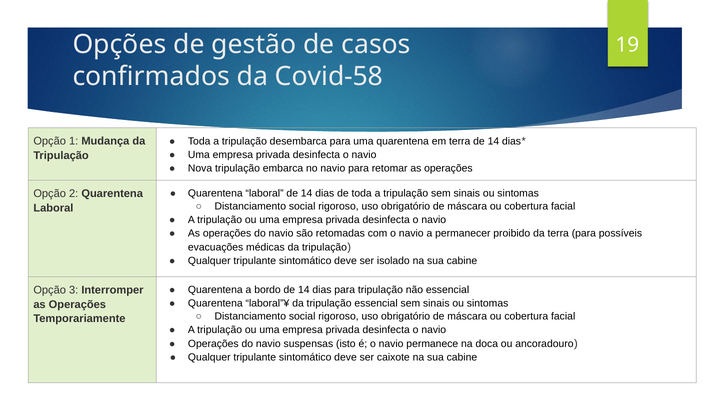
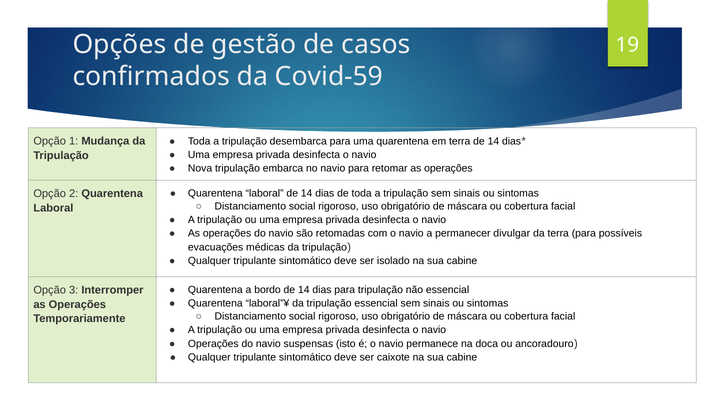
Covid-58: Covid-58 -> Covid-59 (329, 76)
proibido: proibido -> divulgar (512, 234)
